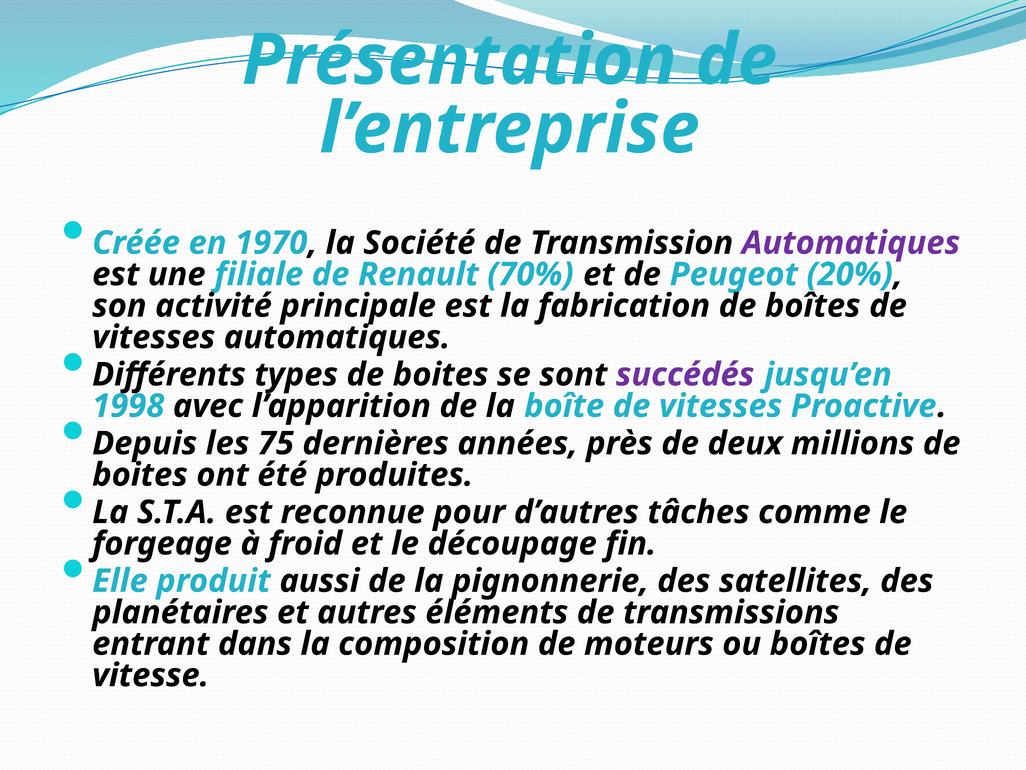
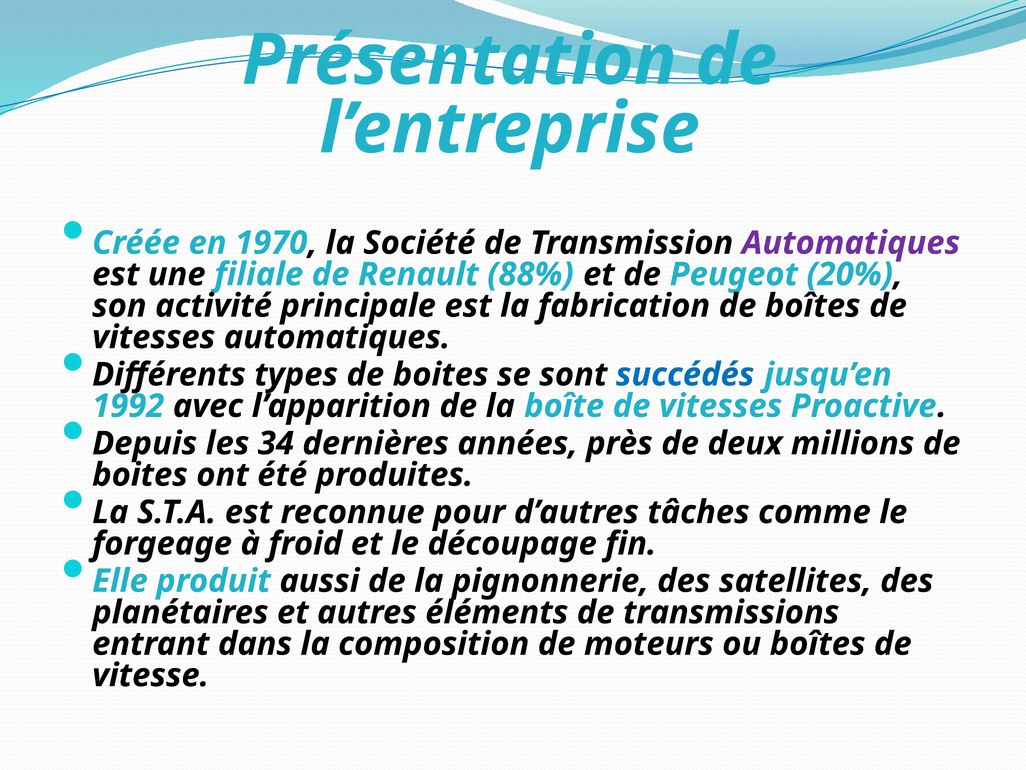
70%: 70% -> 88% (530, 274)
succédés colour: purple -> blue (685, 374)
1998: 1998 -> 1992 (128, 406)
75: 75 -> 34 (276, 443)
